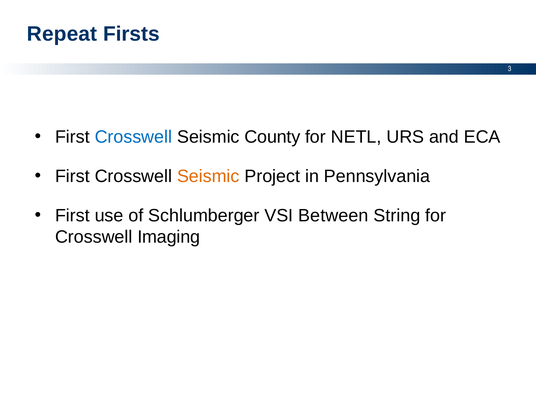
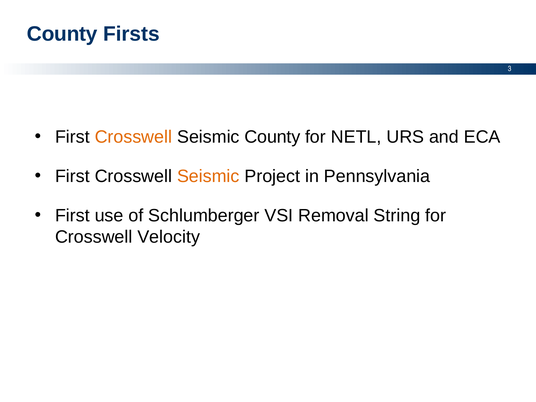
Repeat: Repeat -> County (62, 34)
Crosswell colour: blue -> orange (133, 137)
Between: Between -> Removal (333, 216)
Imaging: Imaging -> Velocity (169, 237)
